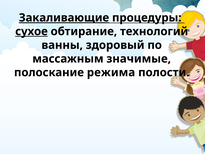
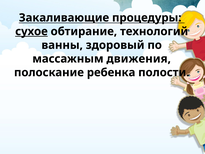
Закаливающие underline: present -> none (64, 18)
значимые: значимые -> движения (139, 59)
режима: режима -> ребенка (111, 72)
